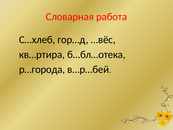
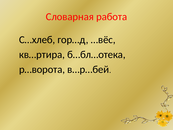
р…города: р…города -> р…ворота (42, 69)
